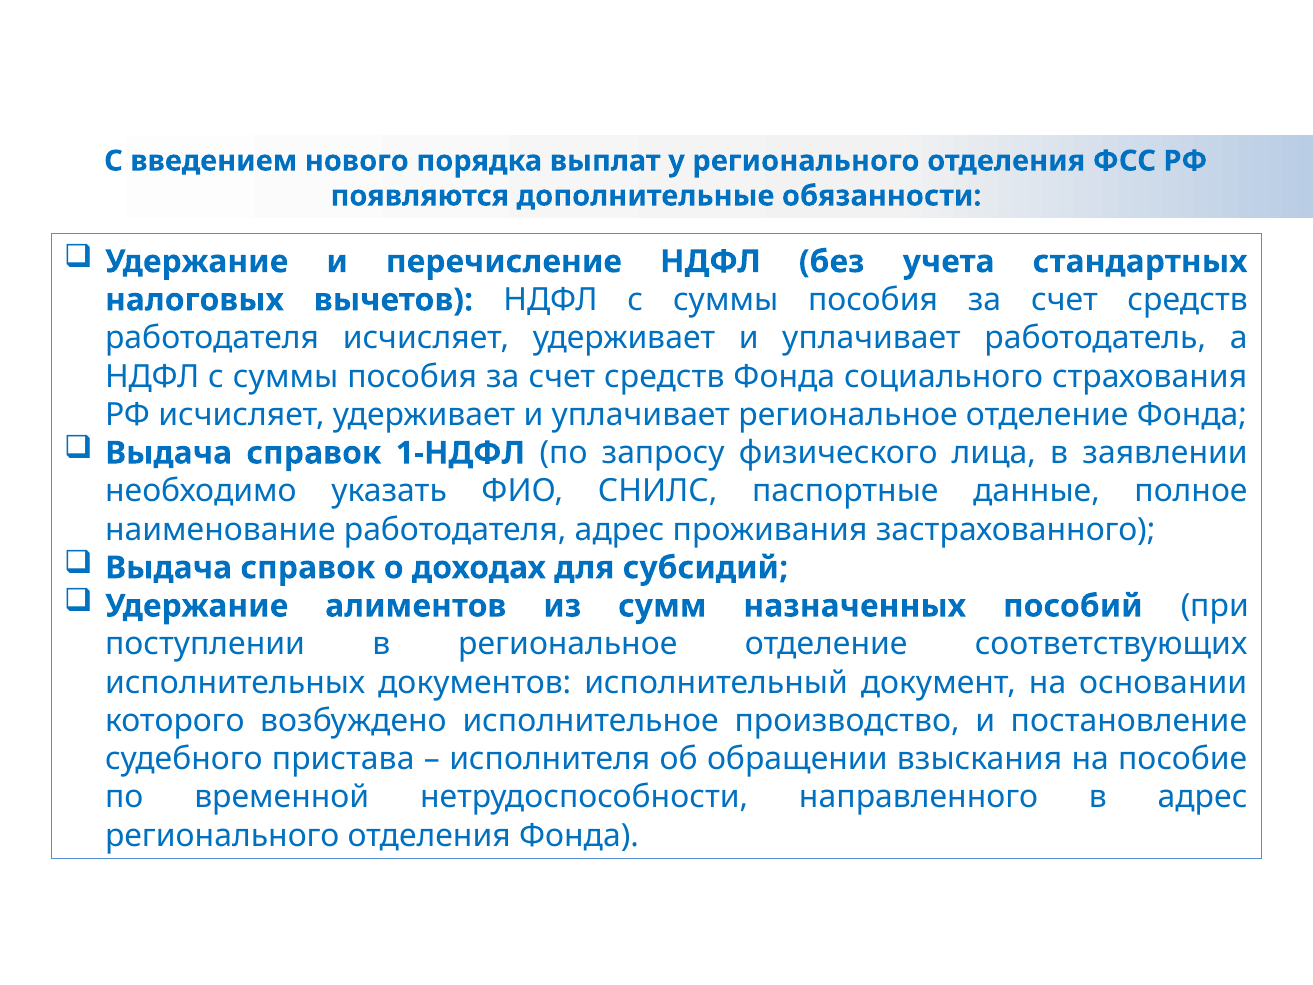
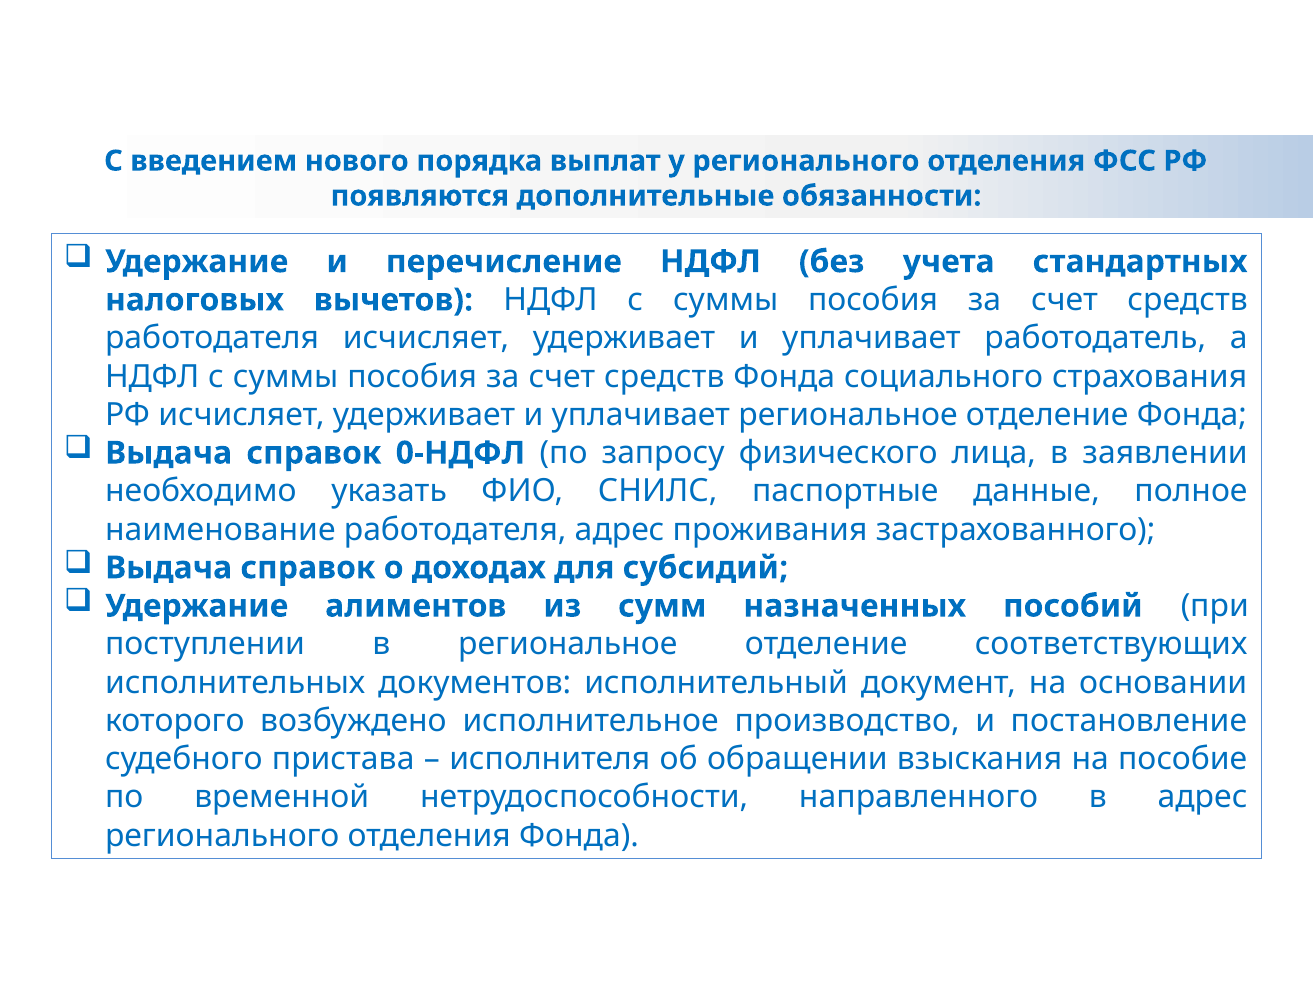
1-НДФЛ: 1-НДФЛ -> 0-НДФЛ (460, 453)
